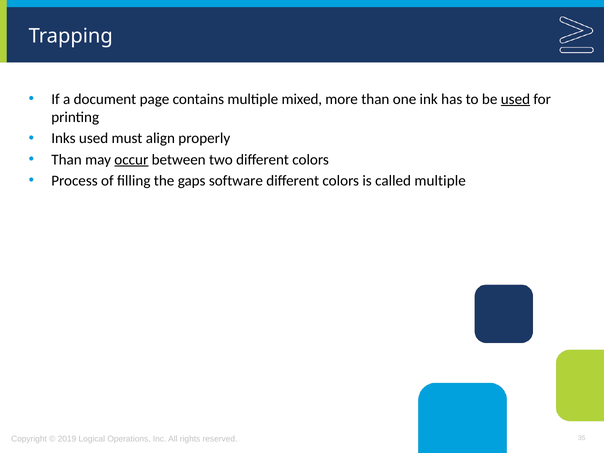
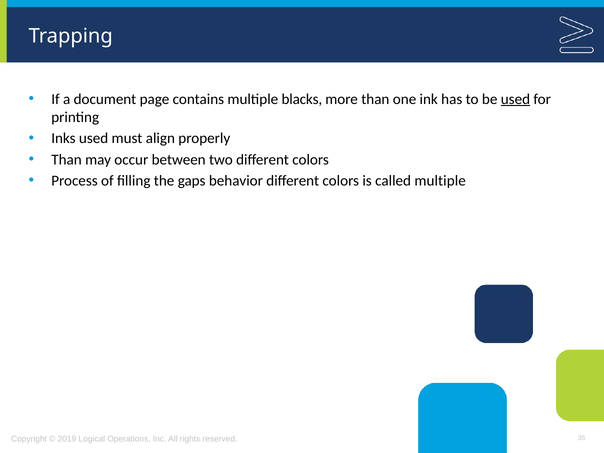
mixed: mixed -> blacks (302, 99)
occur underline: present -> none (131, 160)
software: software -> behavior (236, 181)
